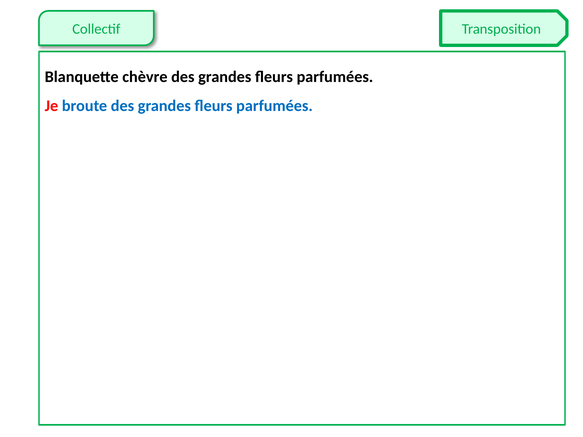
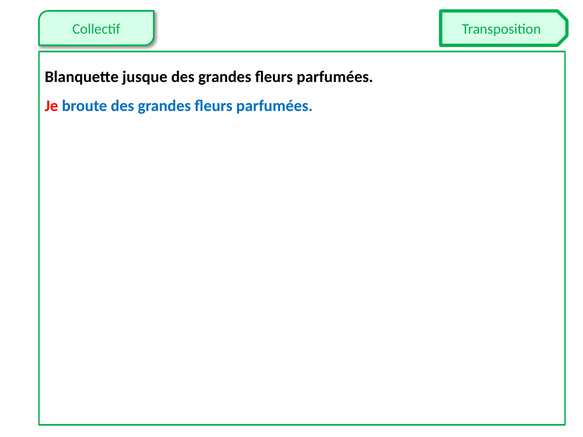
chèvre: chèvre -> jusque (145, 77)
